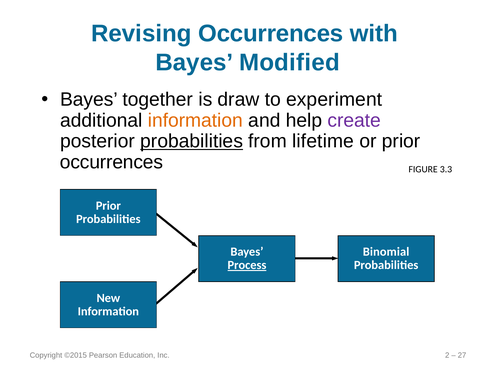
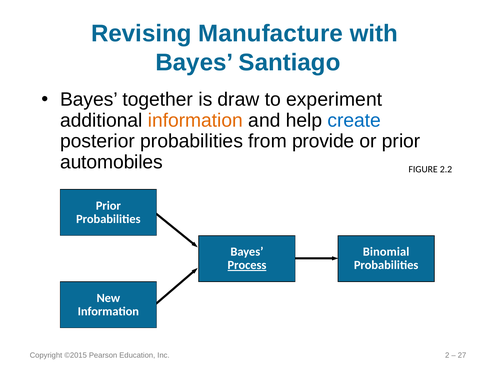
Revising Occurrences: Occurrences -> Manufacture (271, 34)
Modified: Modified -> Santiago (290, 62)
create colour: purple -> blue (354, 120)
probabilities underline: present -> none (192, 141)
lifetime: lifetime -> provide (323, 141)
occurrences: occurrences -> automobiles (111, 162)
3.3: 3.3 -> 2.2 (446, 169)
